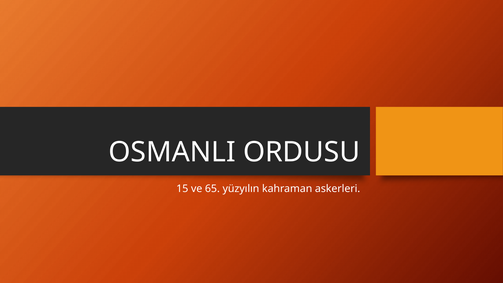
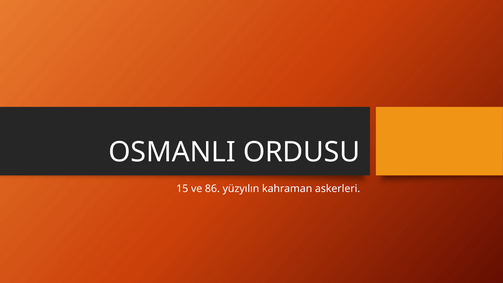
65: 65 -> 86 (212, 189)
